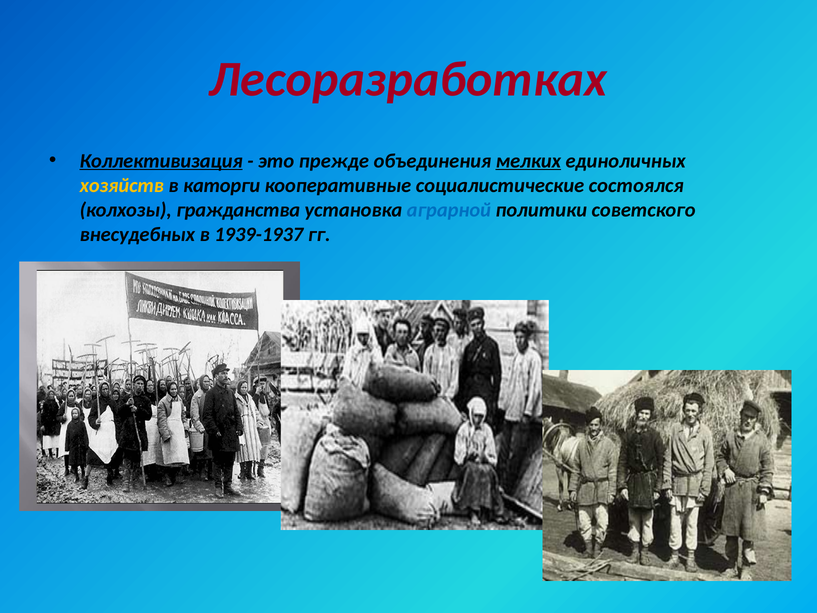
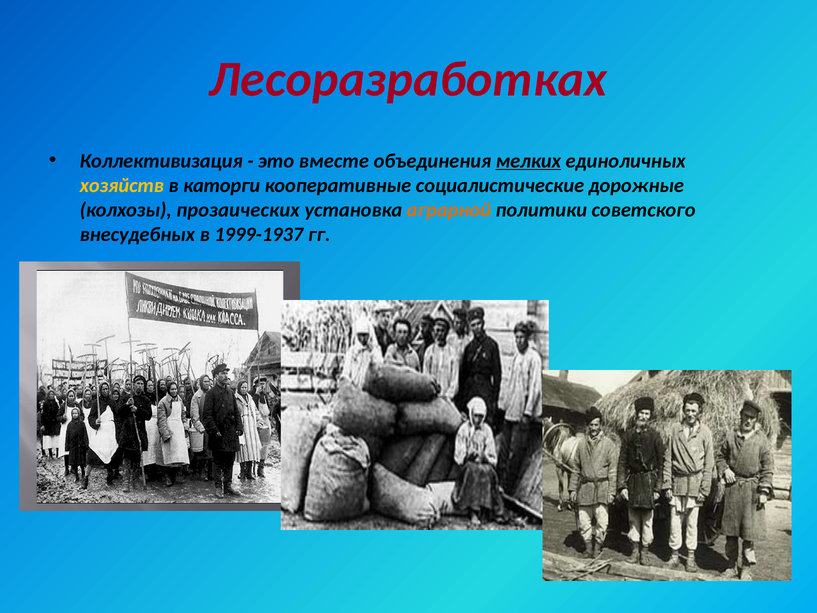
Коллективизация underline: present -> none (161, 161)
прежде: прежде -> вместе (334, 161)
состоялся: состоялся -> дорожные (636, 185)
гражданства: гражданства -> прозаических (238, 210)
аграрной colour: blue -> orange (449, 210)
1939-1937: 1939-1937 -> 1999-1937 (259, 234)
